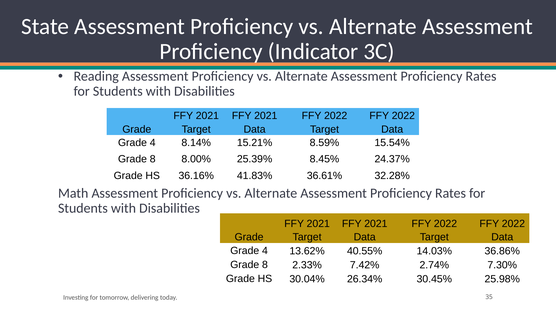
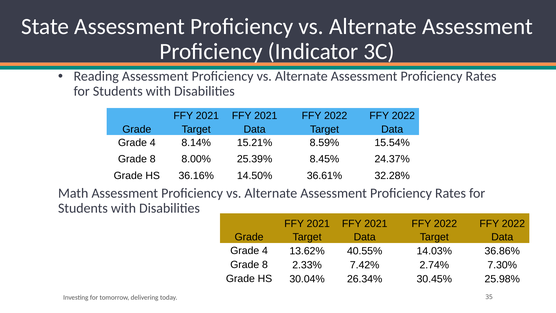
41.83%: 41.83% -> 14.50% (255, 176)
